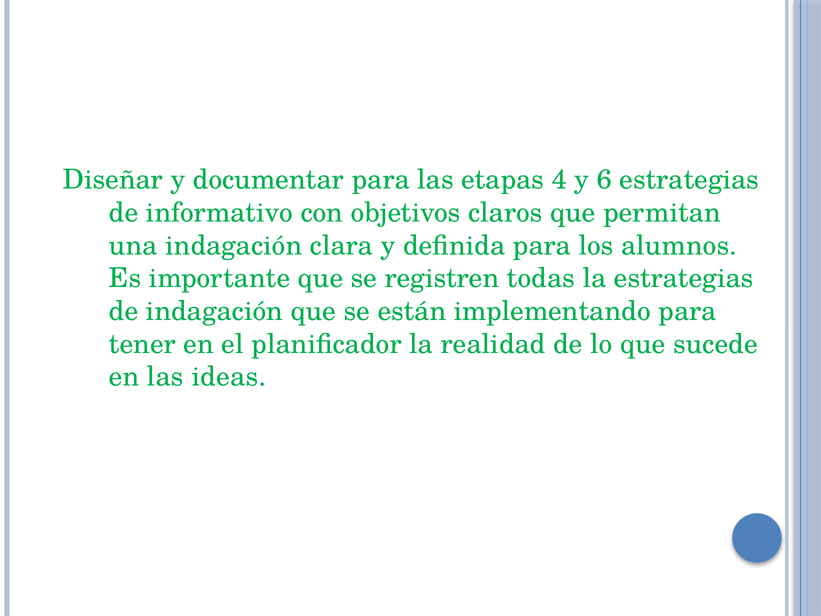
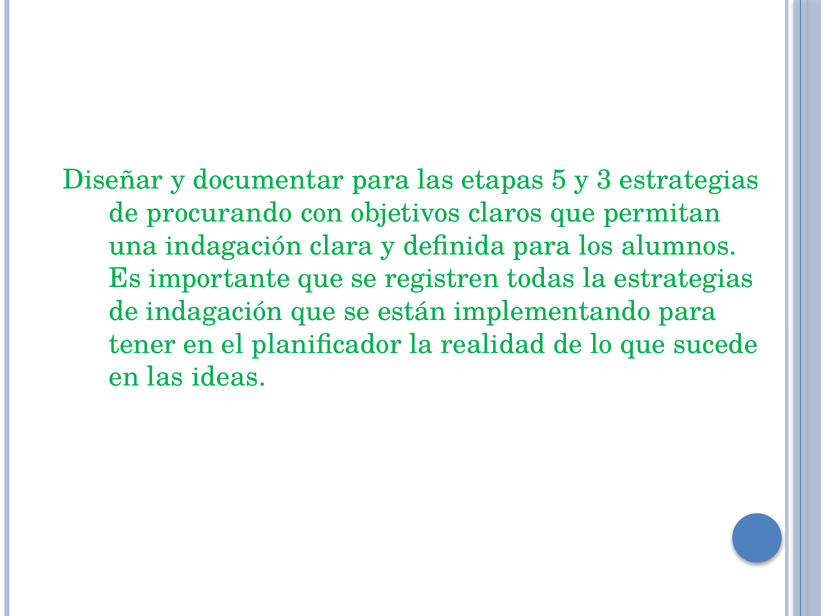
4: 4 -> 5 (559, 180)
6: 6 -> 3 (604, 180)
informativo: informativo -> procurando (219, 213)
